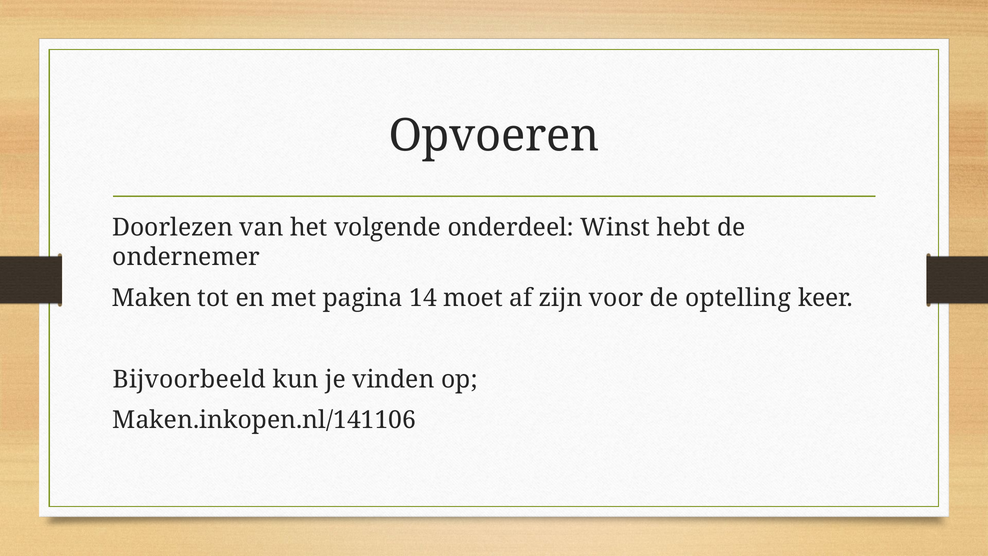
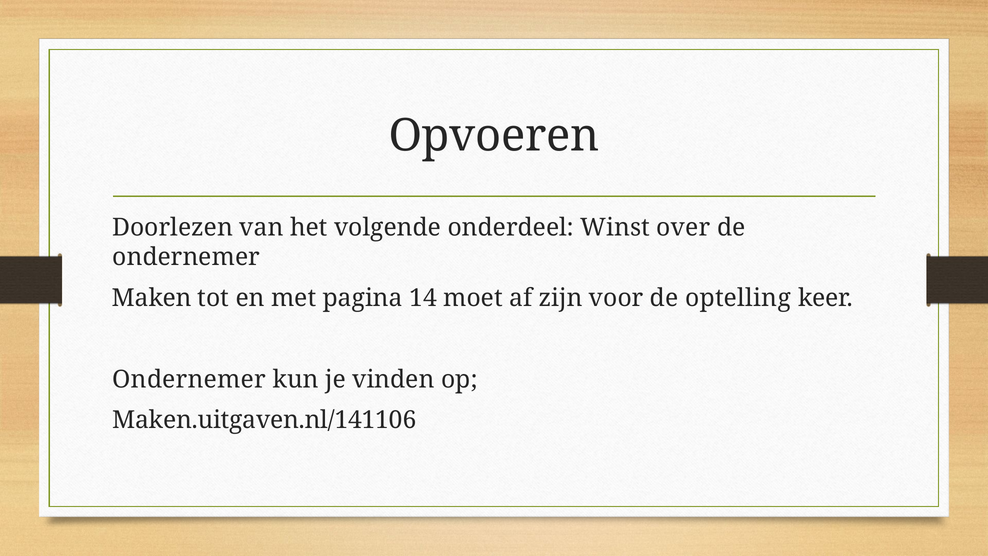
hebt: hebt -> over (683, 227)
Bijvoorbeeld: Bijvoorbeeld -> Ondernemer (189, 379)
Maken.inkopen.nl/141106: Maken.inkopen.nl/141106 -> Maken.uitgaven.nl/141106 (264, 420)
